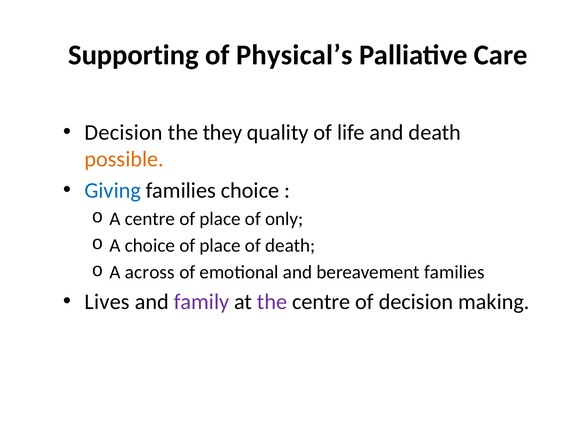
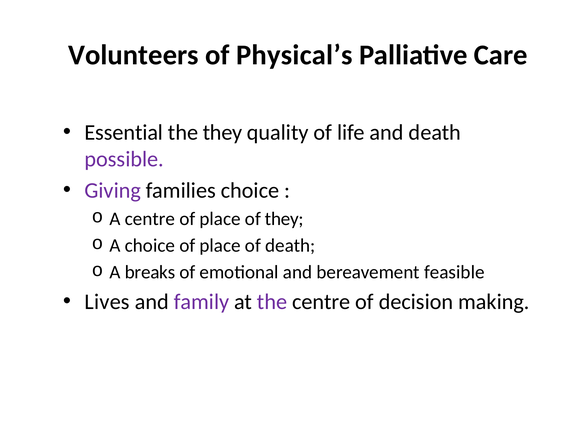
Supporting: Supporting -> Volunteers (133, 55)
Decision: Decision -> Essential (124, 132)
possible colour: orange -> purple (124, 159)
Giving colour: blue -> purple (113, 190)
of only: only -> they (284, 219)
across: across -> breaks (150, 272)
bereavement families: families -> feasible (454, 272)
